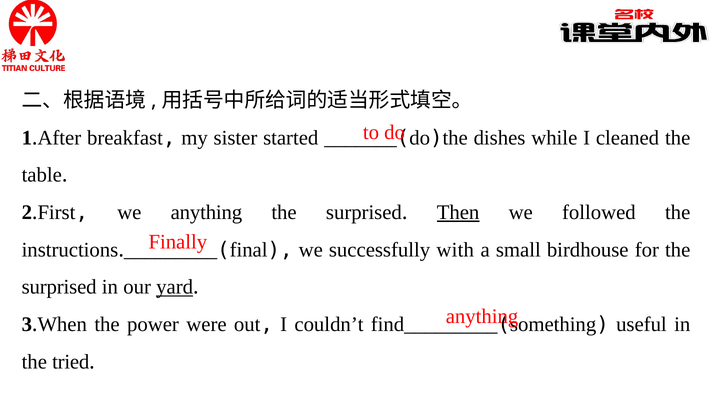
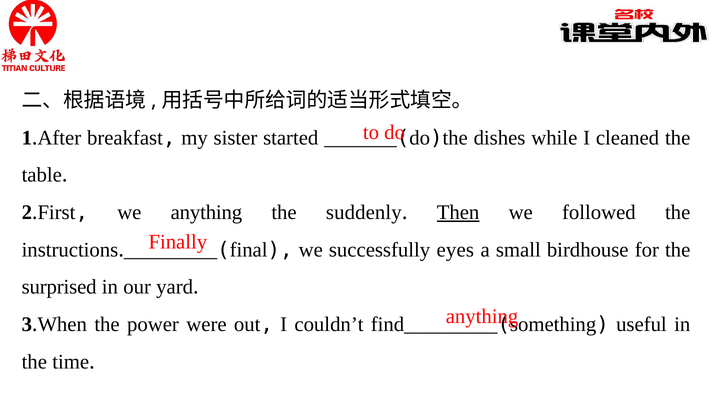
surprised: surprised -> suddenly (364, 213)
with: with -> eyes (455, 250)
yard underline: present -> none (175, 287)
tried: tried -> time (71, 362)
